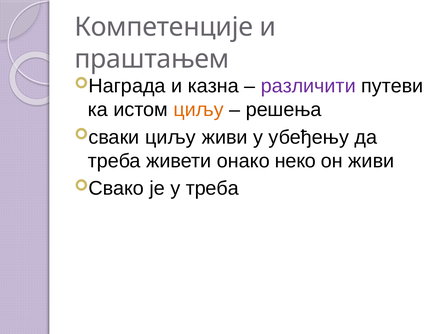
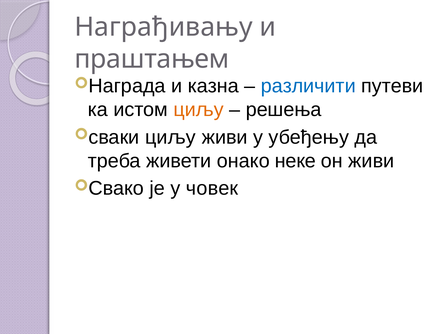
Компетенције: Компетенције -> Награђивању (164, 27)
различити colour: purple -> blue (308, 86)
неко: неко -> неке (295, 161)
у треба: треба -> човек (212, 189)
